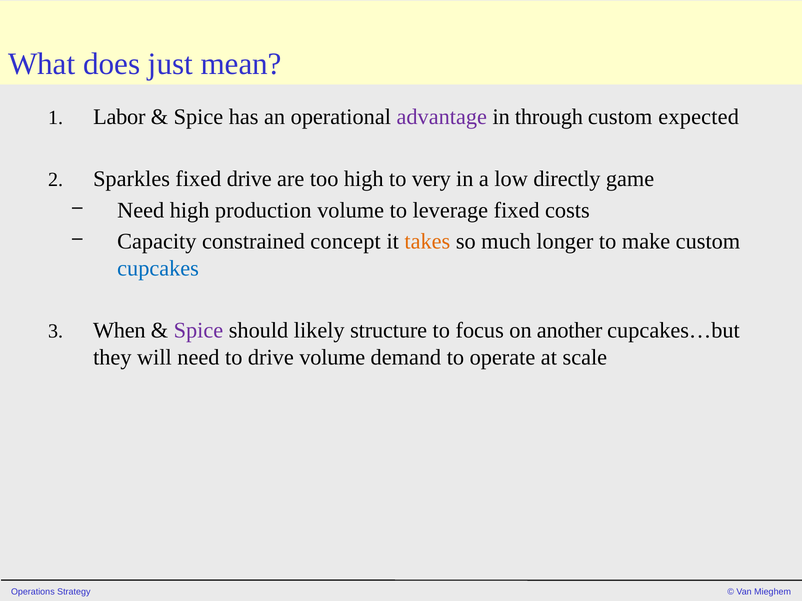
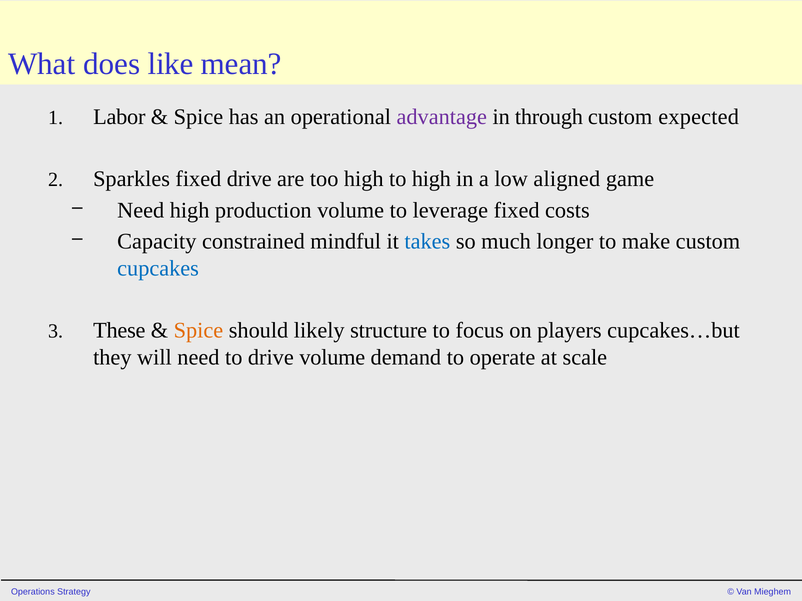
just: just -> like (171, 64)
to very: very -> high (431, 179)
directly: directly -> aligned (567, 179)
concept: concept -> mindful (346, 242)
takes colour: orange -> blue (427, 242)
When: When -> These (119, 331)
Spice colour: purple -> orange (198, 331)
another: another -> players (569, 331)
